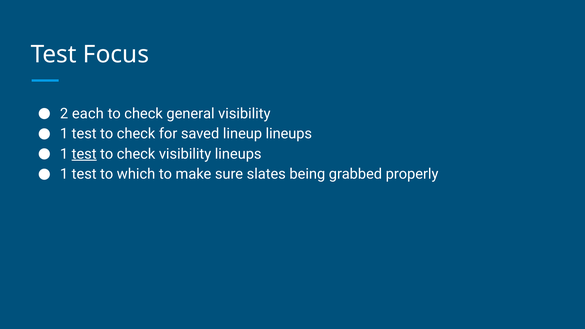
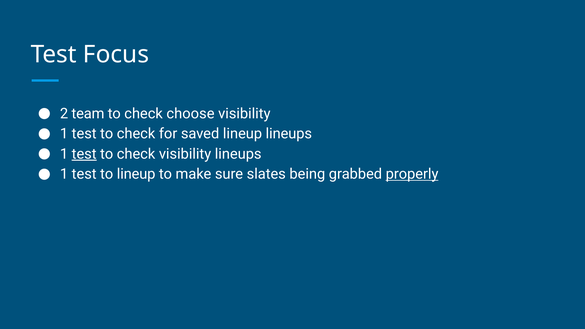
each: each -> team (88, 114)
general: general -> choose (191, 114)
to which: which -> lineup (136, 174)
properly underline: none -> present (412, 174)
